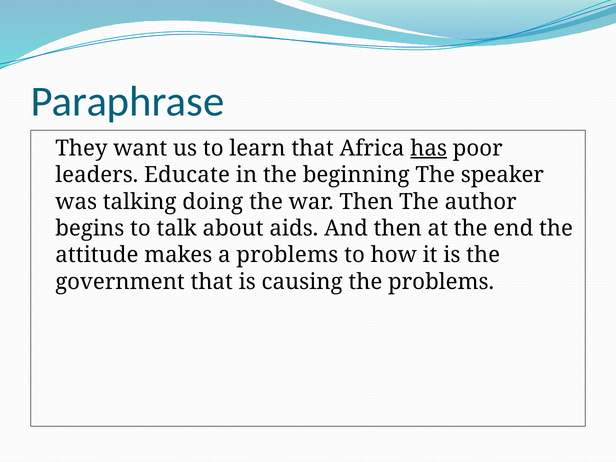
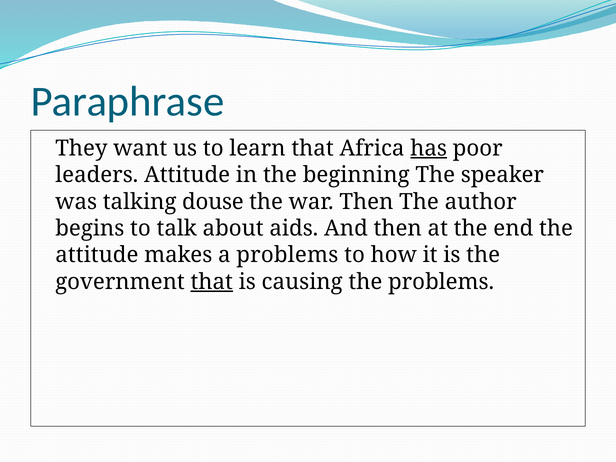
leaders Educate: Educate -> Attitude (187, 175)
doing: doing -> douse (213, 202)
that underline: none -> present (212, 282)
